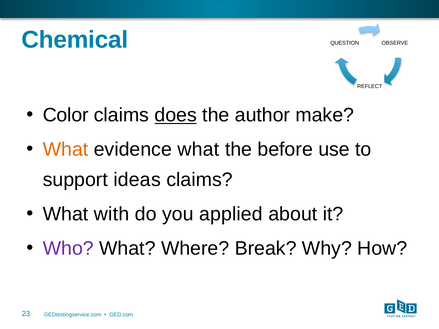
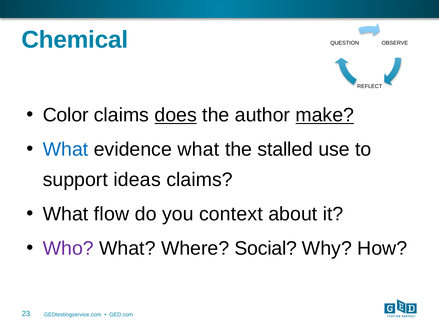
make underline: none -> present (325, 115)
What colour: orange -> blue (66, 150)
before: before -> stalled (285, 150)
with: with -> flow (112, 214)
applied: applied -> context (231, 214)
Break: Break -> Social (266, 249)
